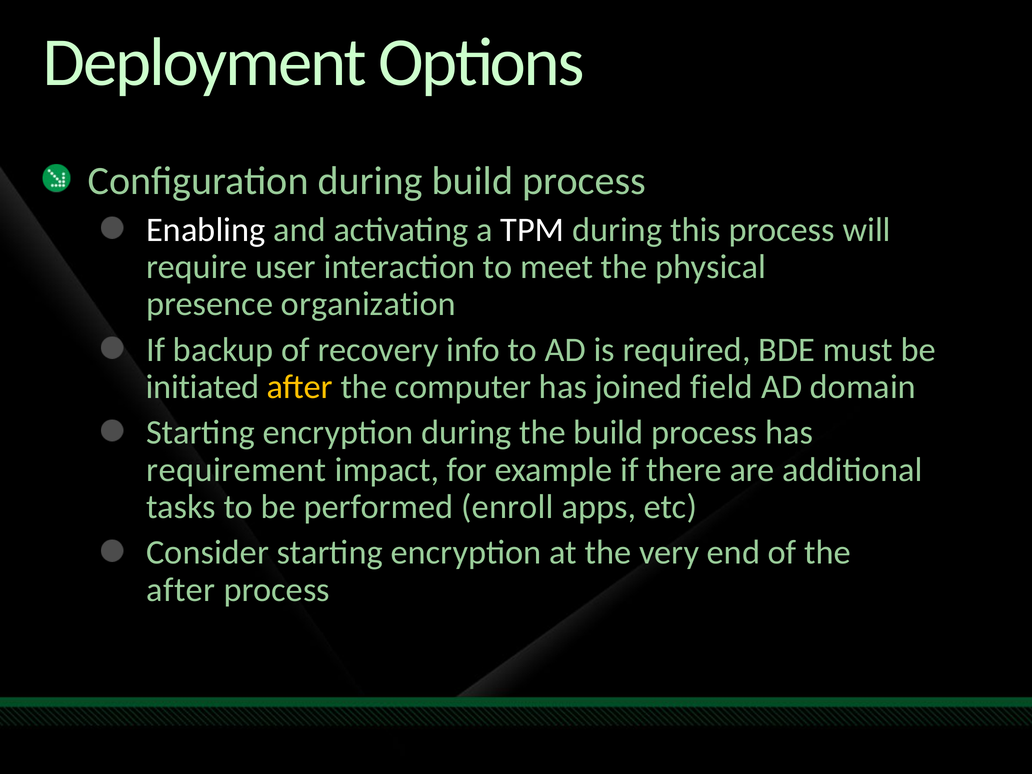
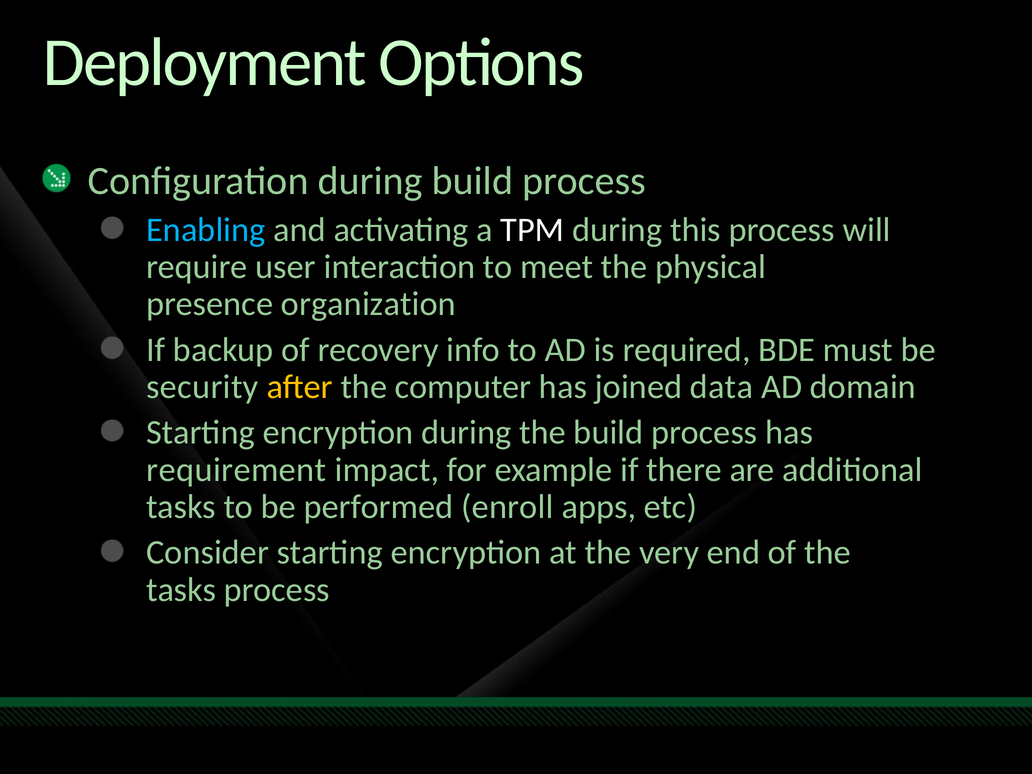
Enabling colour: white -> light blue (206, 230)
initiated: initiated -> security (202, 387)
field: field -> data (721, 387)
after: after -> tasks (181, 590)
